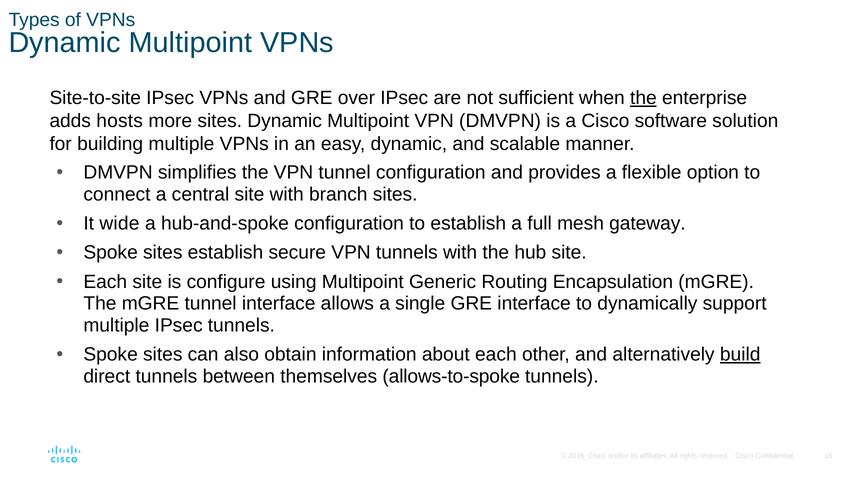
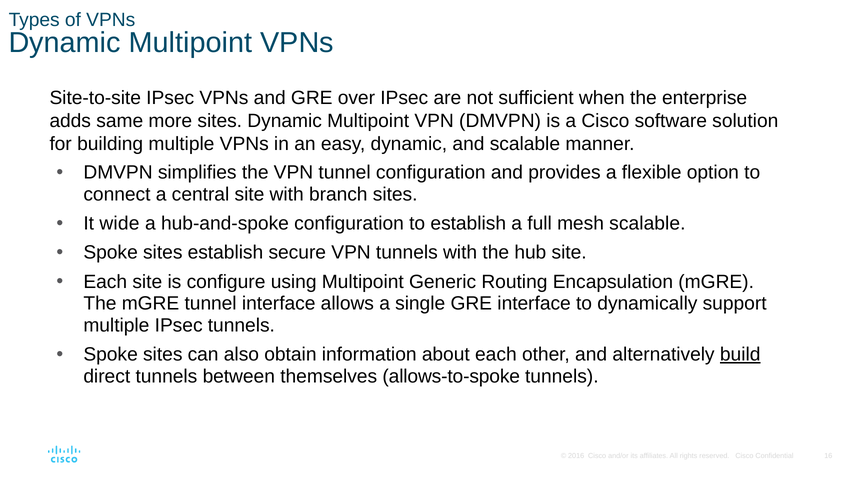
the underline: present -> none (643, 98)
hosts: hosts -> same (120, 121)
mesh gateway: gateway -> scalable (647, 224)
